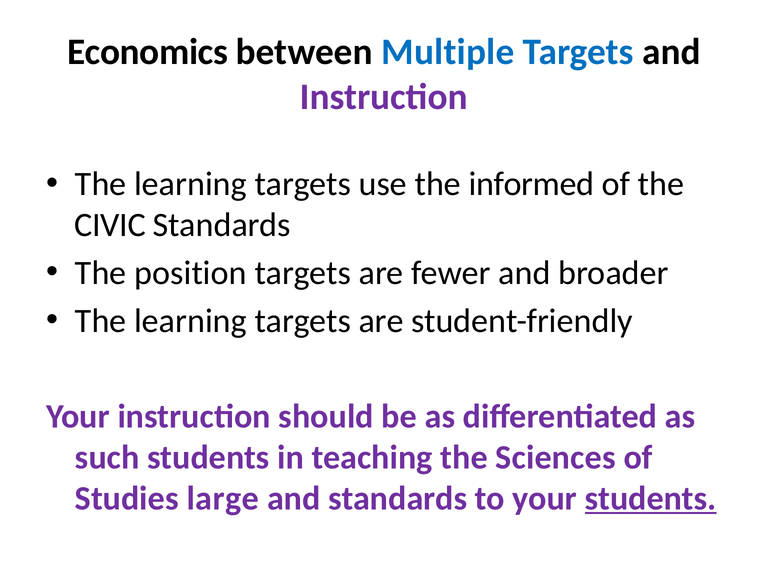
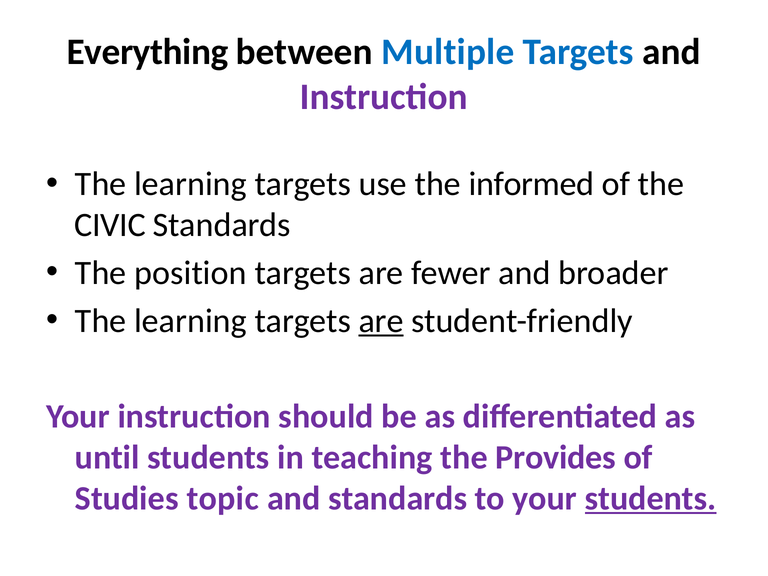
Economics: Economics -> Everything (147, 52)
are underline: none -> present (381, 321)
such: such -> until (107, 457)
Sciences: Sciences -> Provides (556, 457)
large: large -> topic (223, 498)
